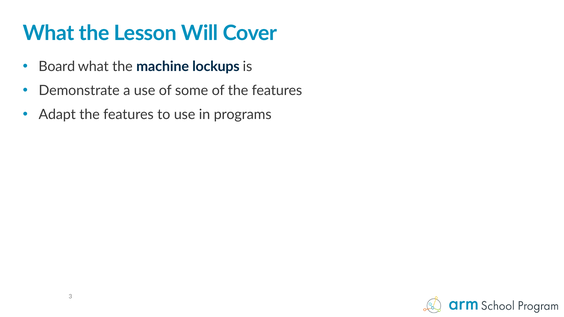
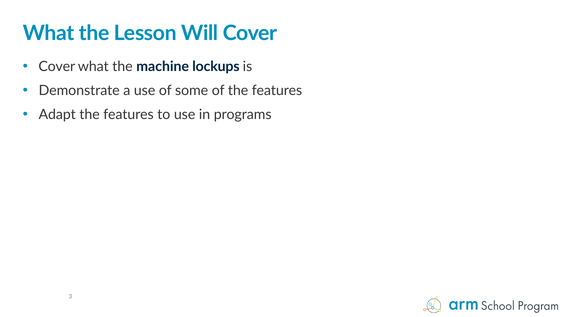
Board: Board -> Cover (57, 67)
